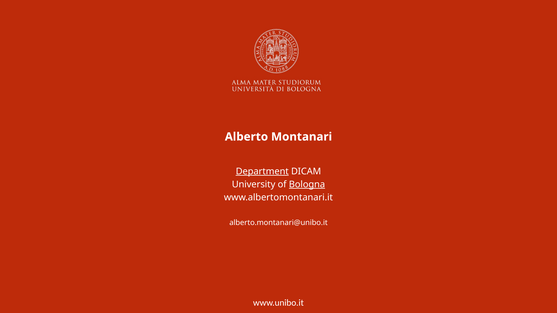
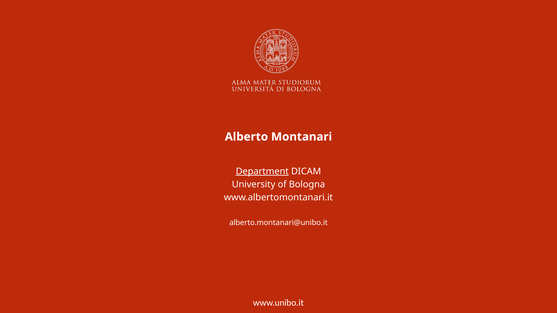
Bologna underline: present -> none (307, 184)
